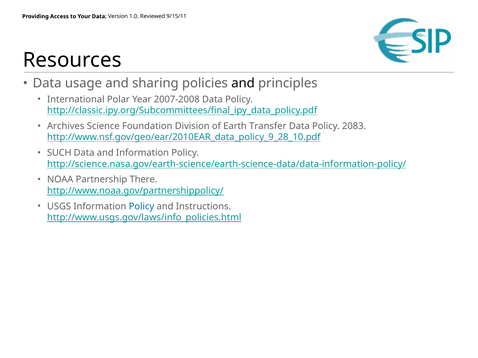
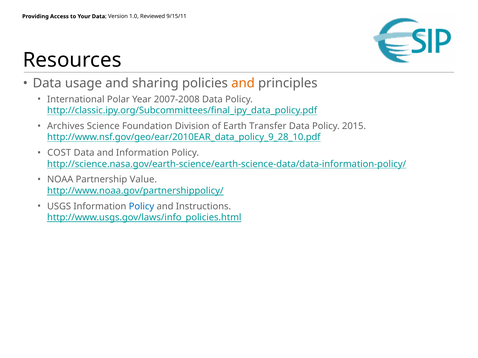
and colour: black -> orange (243, 83)
2083: 2083 -> 2015 (354, 126)
SUCH: SUCH -> COST (59, 153)
There: There -> Value (143, 180)
